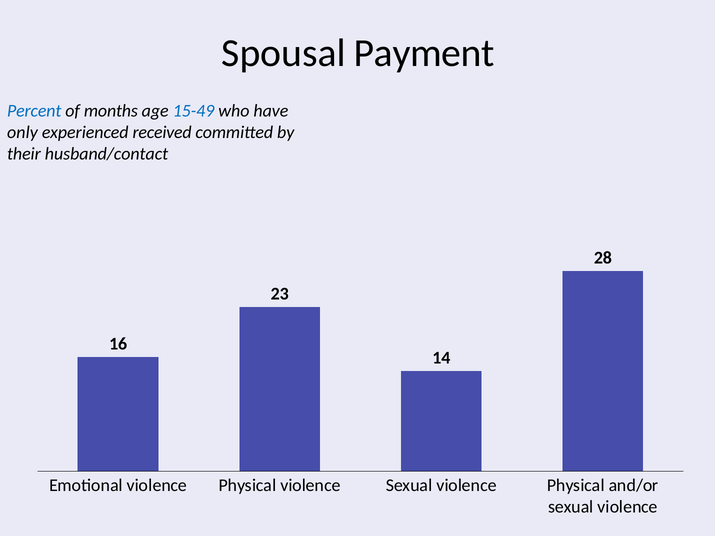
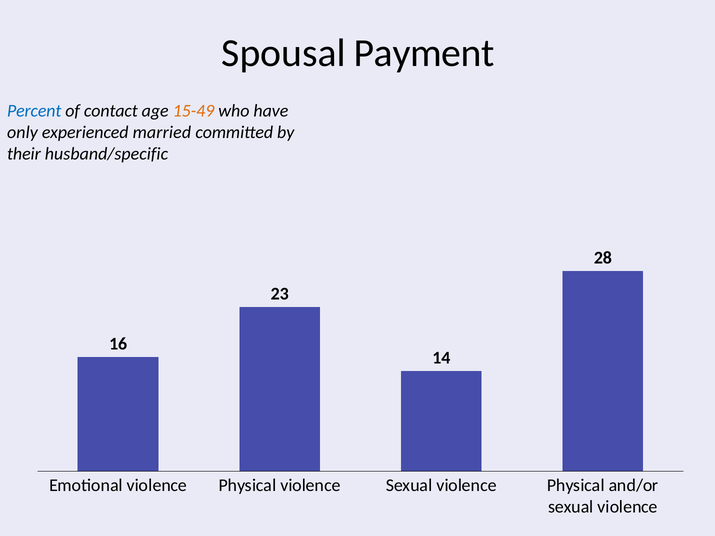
months: months -> contact (111, 111)
15-49 colour: blue -> orange (193, 111)
received: received -> married (162, 132)
husband/contact: husband/contact -> husband/specific (106, 154)
